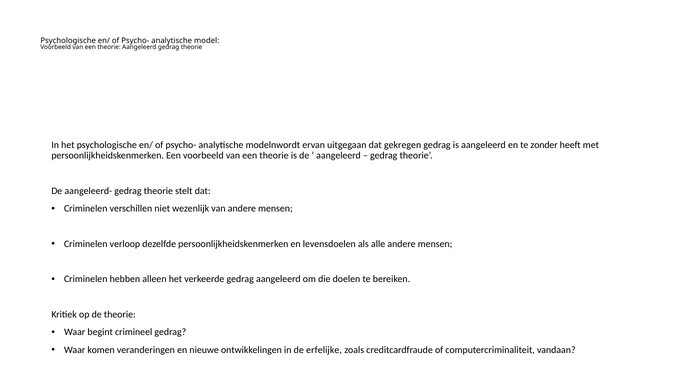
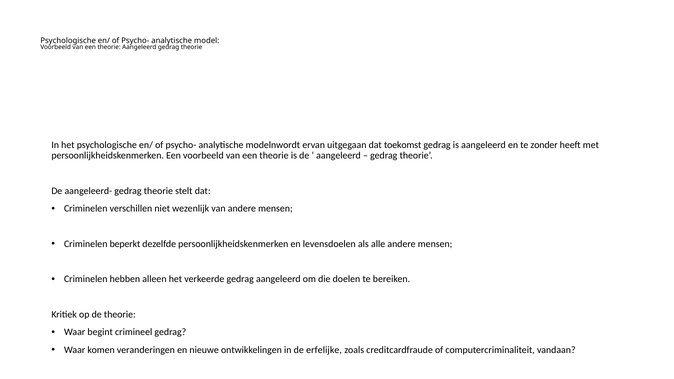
gekregen: gekregen -> toekomst (403, 145)
verloop: verloop -> beperkt (125, 244)
